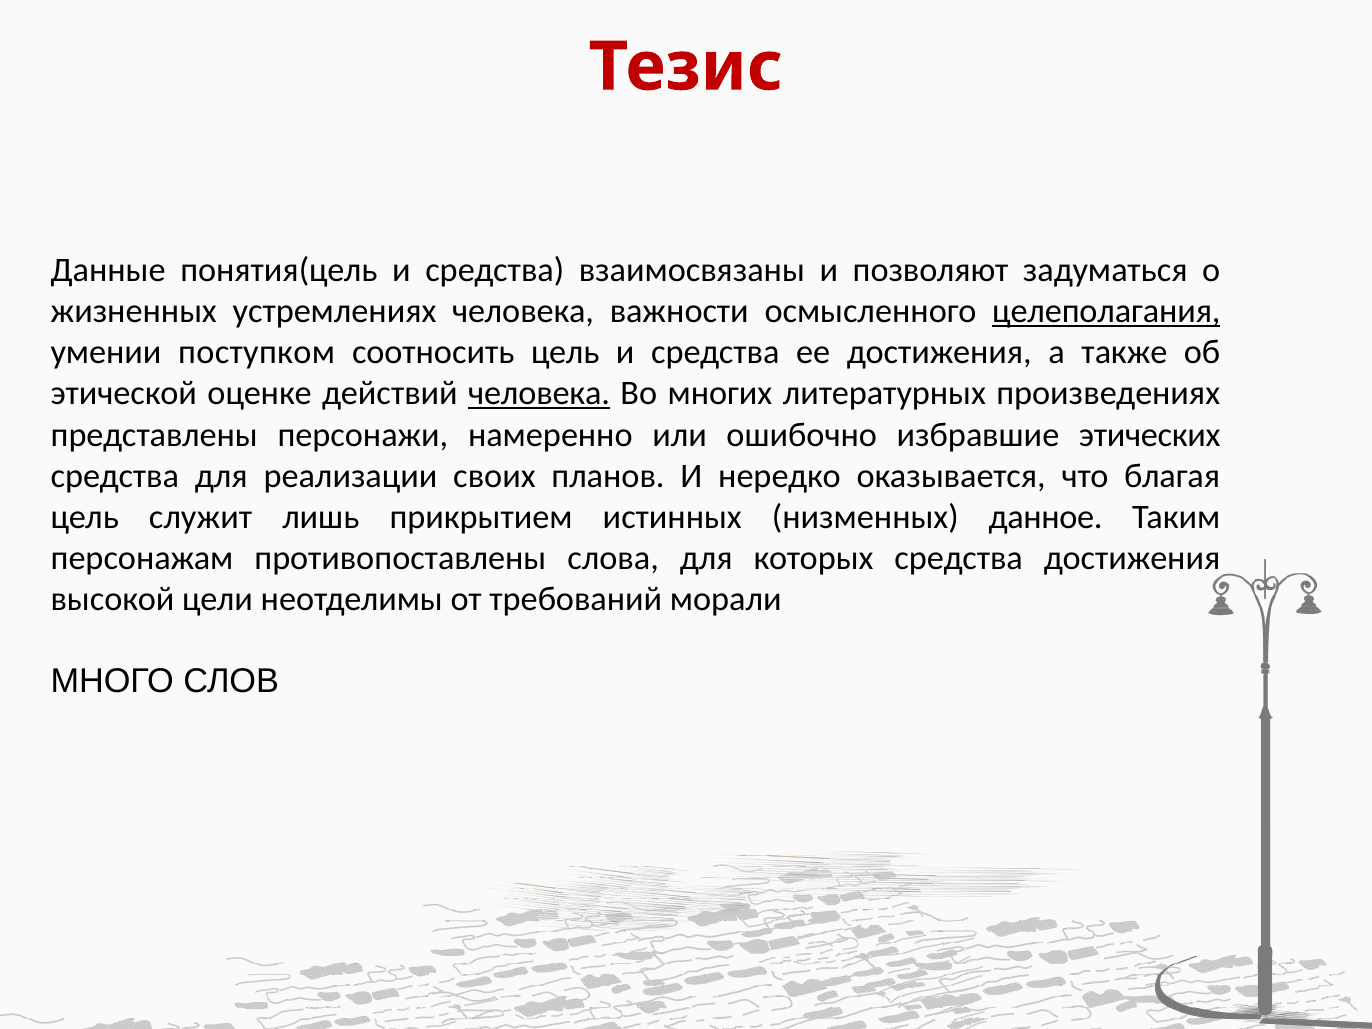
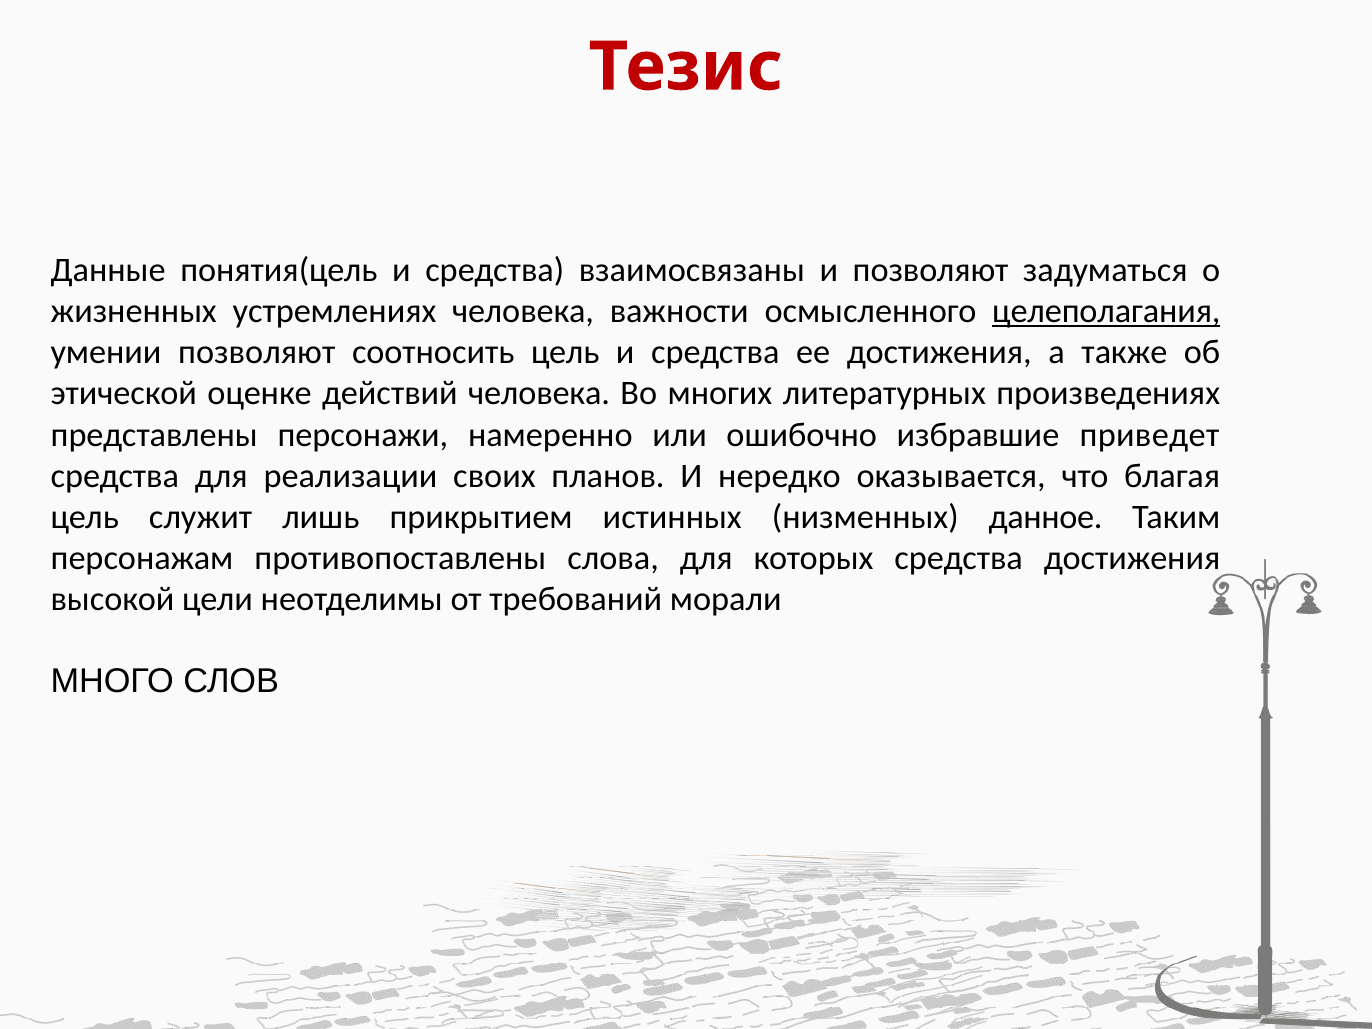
умении поступком: поступком -> позволяют (257, 352)
человека underline: present -> none (539, 394)
этических: этических -> приведет (1149, 435)
